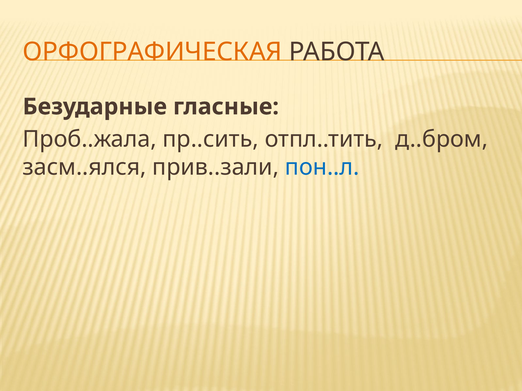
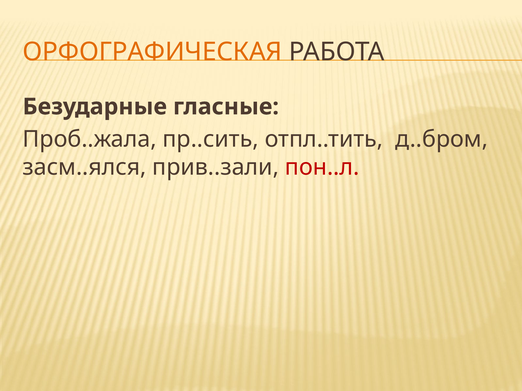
пон..л colour: blue -> red (322, 167)
